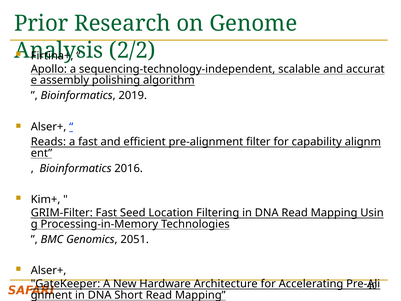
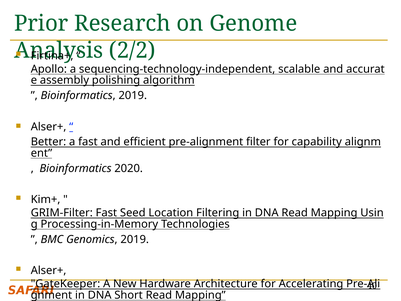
Reads: Reads -> Better (48, 142)
2016: 2016 -> 2020 (129, 168)
Genomics 2051: 2051 -> 2019 (135, 239)
